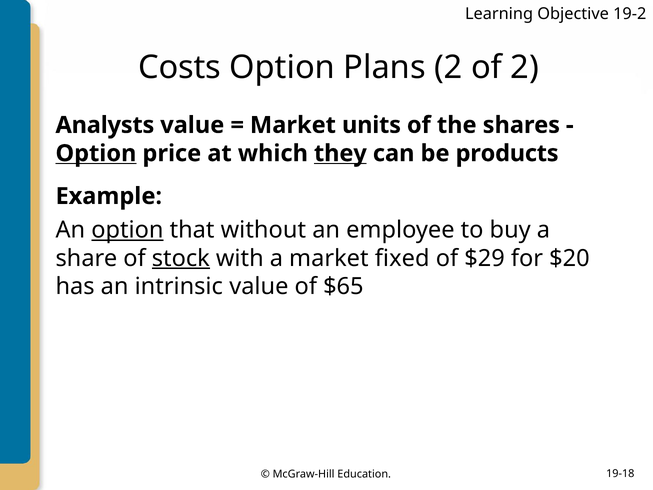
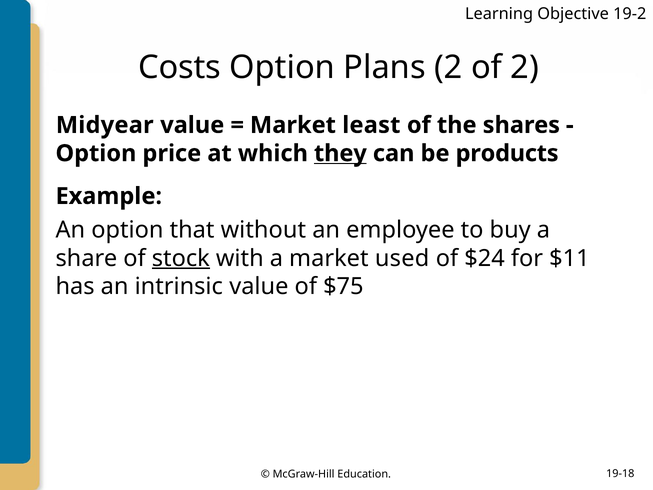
Analysts: Analysts -> Midyear (105, 125)
units: units -> least (371, 125)
Option underline: present -> none (96, 153)
option underline: present -> none (127, 230)
fixed: fixed -> used (402, 258)
$29: $29 -> $24 (485, 258)
$20: $20 -> $11 (569, 258)
$65: $65 -> $75 (343, 286)
